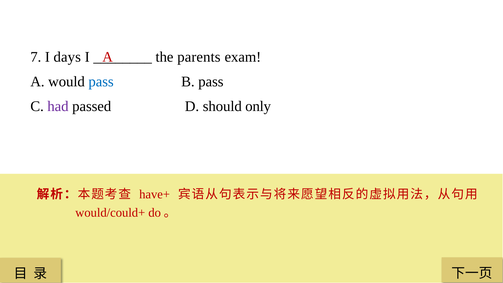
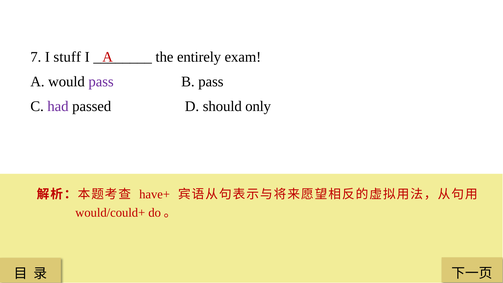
days: days -> stuff (67, 57)
parents: parents -> entirely (199, 57)
pass colour: blue -> purple (101, 81)
